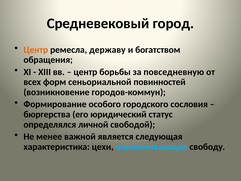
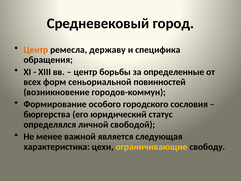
богатством: богатством -> специфика (158, 50)
повседневную: повседневную -> определенные (174, 72)
ограничивающие colour: light blue -> yellow (151, 147)
